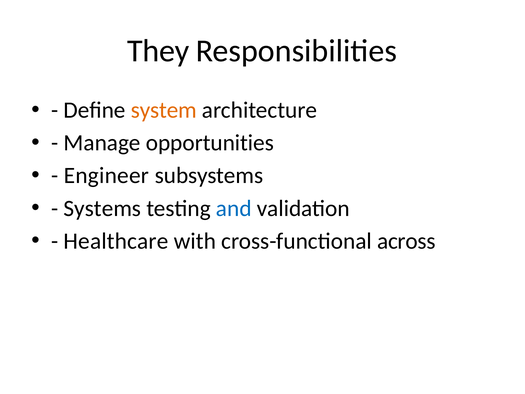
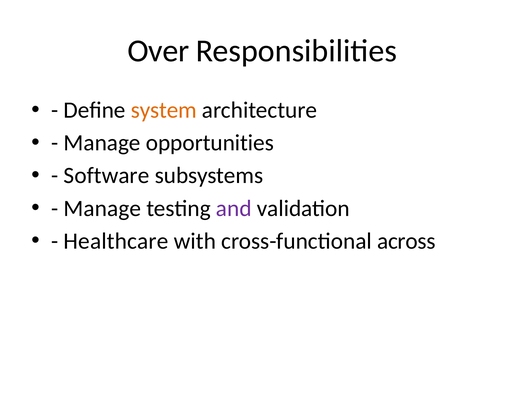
They: They -> Over (158, 51)
Engineer: Engineer -> Software (106, 175)
Systems: Systems -> Manage (102, 208)
and colour: blue -> purple (234, 208)
